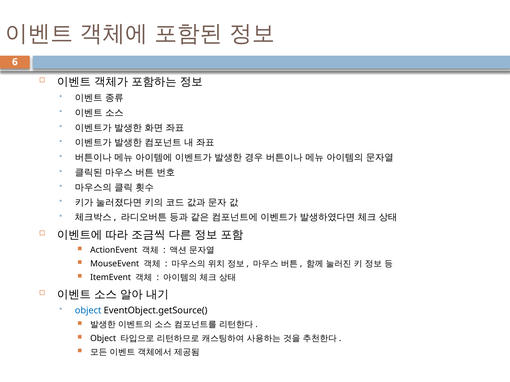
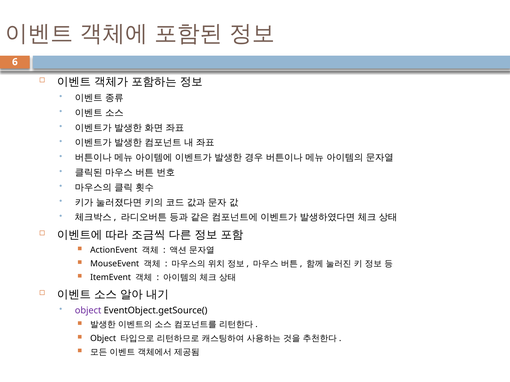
object colour: blue -> purple (88, 311)
